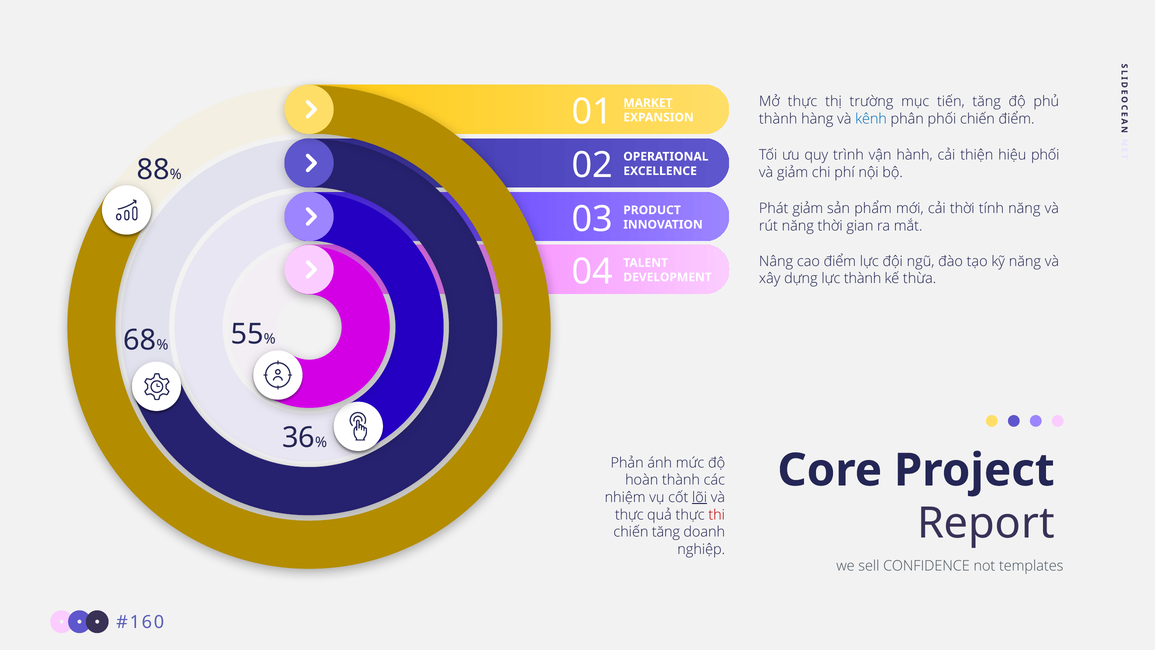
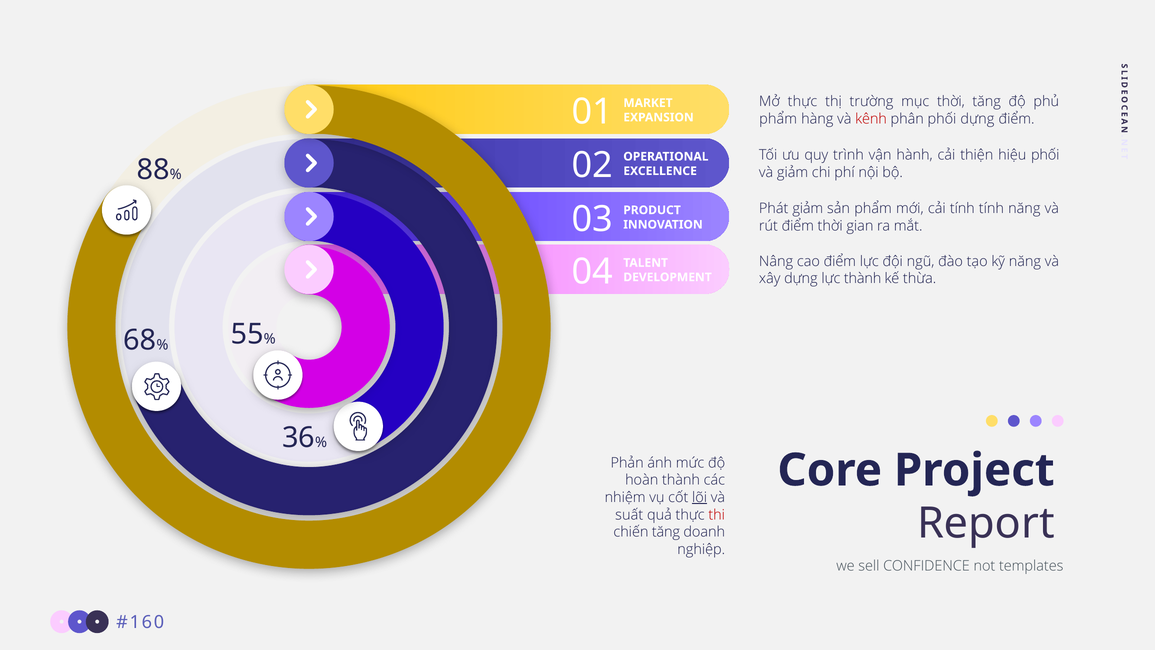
MARKET underline: present -> none (648, 103)
mục tiến: tiến -> thời (951, 101)
thành: thành -> phẩm (778, 119)
kênh colour: blue -> red (871, 119)
phối chiến: chiến -> dựng (977, 119)
cải thời: thời -> tính (962, 209)
rút năng: năng -> điểm (798, 226)
thực: thực -> suất (629, 515)
